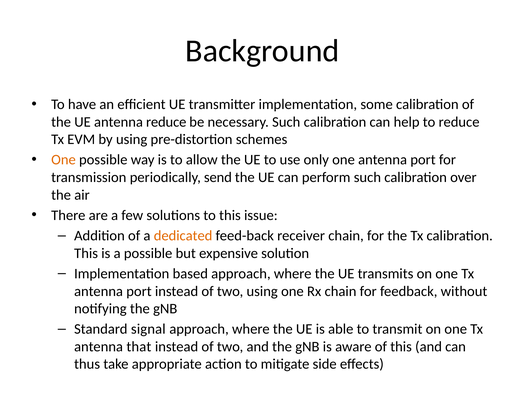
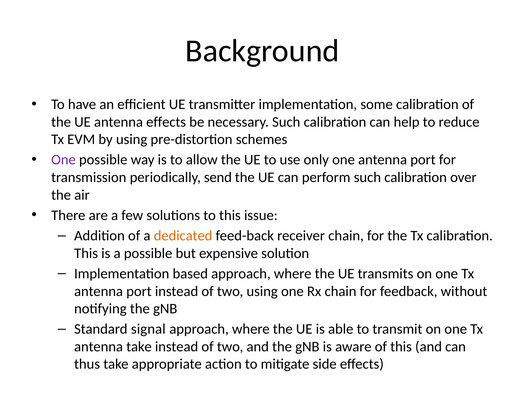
antenna reduce: reduce -> effects (166, 122)
One colour: orange -> purple (63, 160)
antenna that: that -> take (139, 346)
